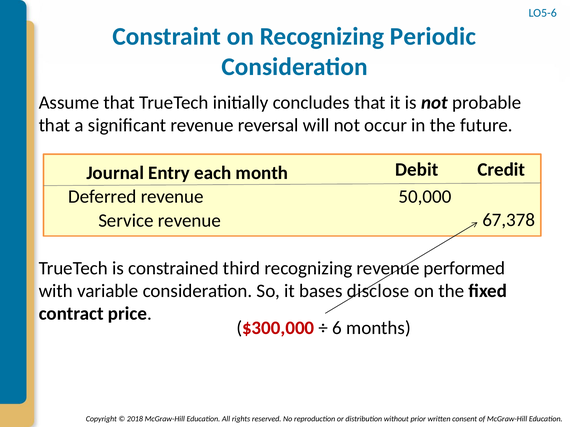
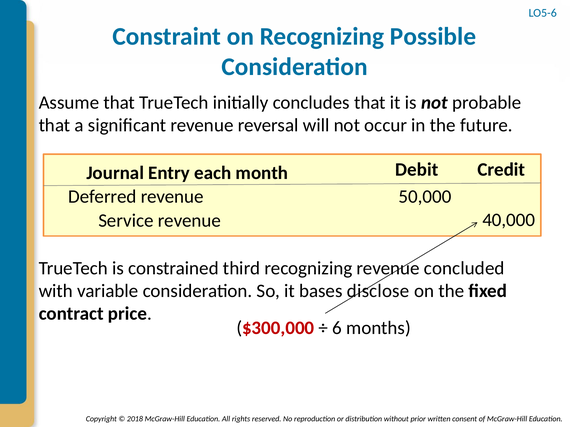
Periodic: Periodic -> Possible (433, 36)
67,378: 67,378 -> 40,000 (509, 220)
performed: performed -> concluded (464, 268)
